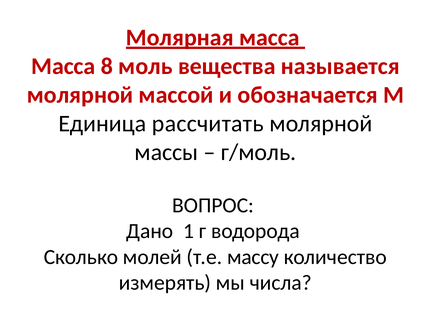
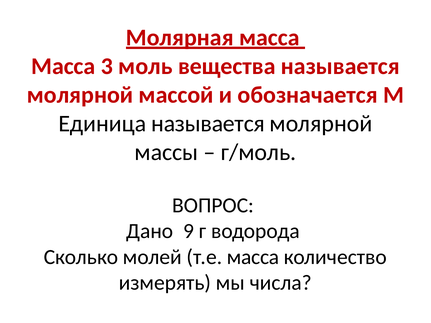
8: 8 -> 3 (107, 66)
Единица рассчитать: рассчитать -> называется (208, 124)
1: 1 -> 9 (188, 231)
т.е массу: массу -> масса (253, 257)
